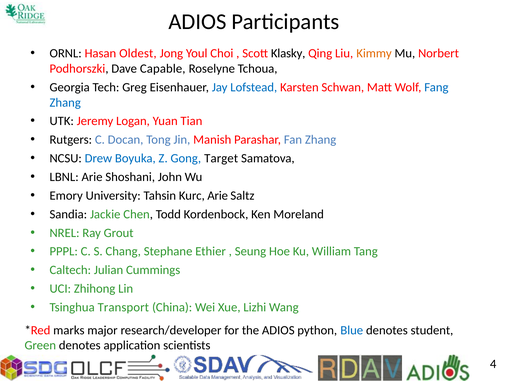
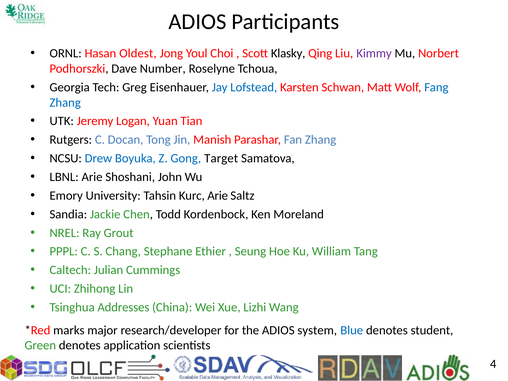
Kimmy colour: orange -> purple (374, 53)
Capable: Capable -> Number (163, 69)
Transport: Transport -> Addresses (123, 307)
python: python -> system (317, 330)
